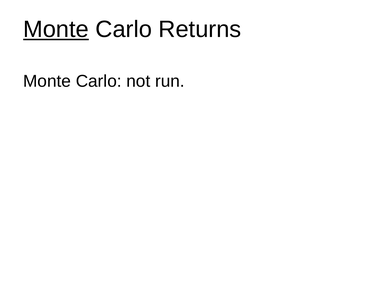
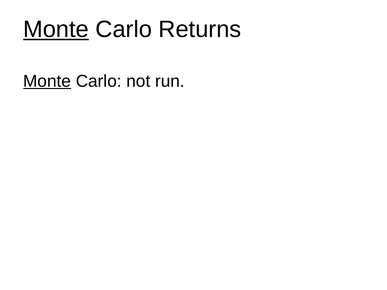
Monte underline: none -> present (47, 81)
